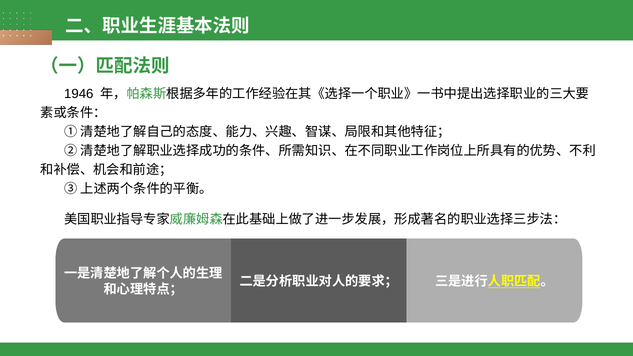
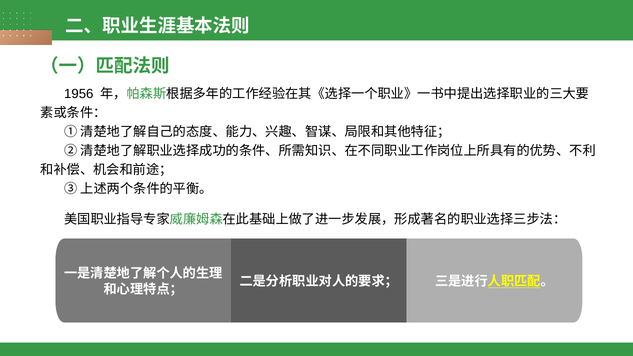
1946: 1946 -> 1956 (79, 94)
